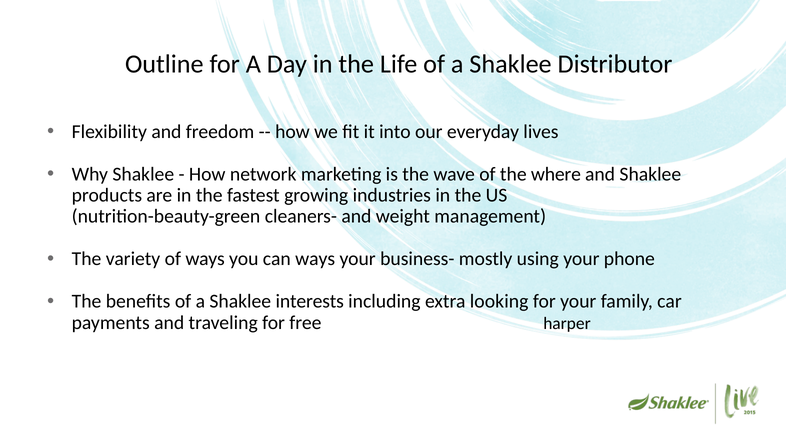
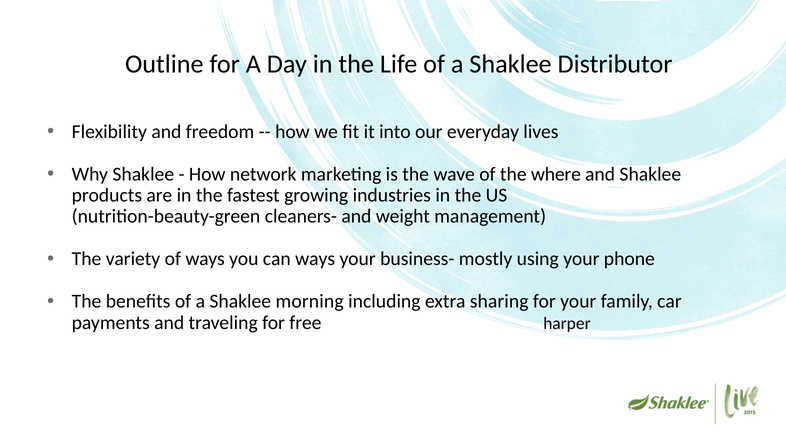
interests: interests -> morning (310, 301)
looking: looking -> sharing (499, 301)
